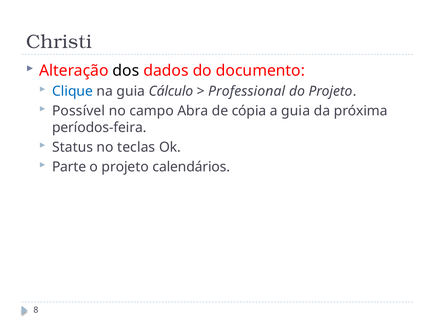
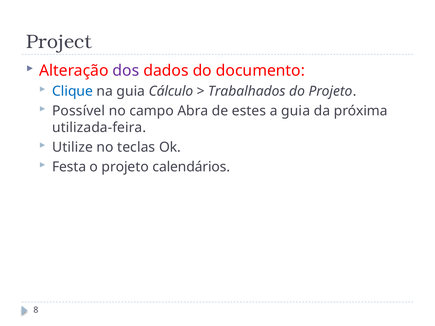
Christi: Christi -> Project (59, 42)
dos colour: black -> purple (126, 71)
Professional: Professional -> Trabalhados (247, 91)
cópia: cópia -> estes (249, 111)
períodos-feira: períodos-feira -> utilizada-feira (99, 128)
Status: Status -> Utilize (73, 147)
Parte: Parte -> Festa (69, 167)
